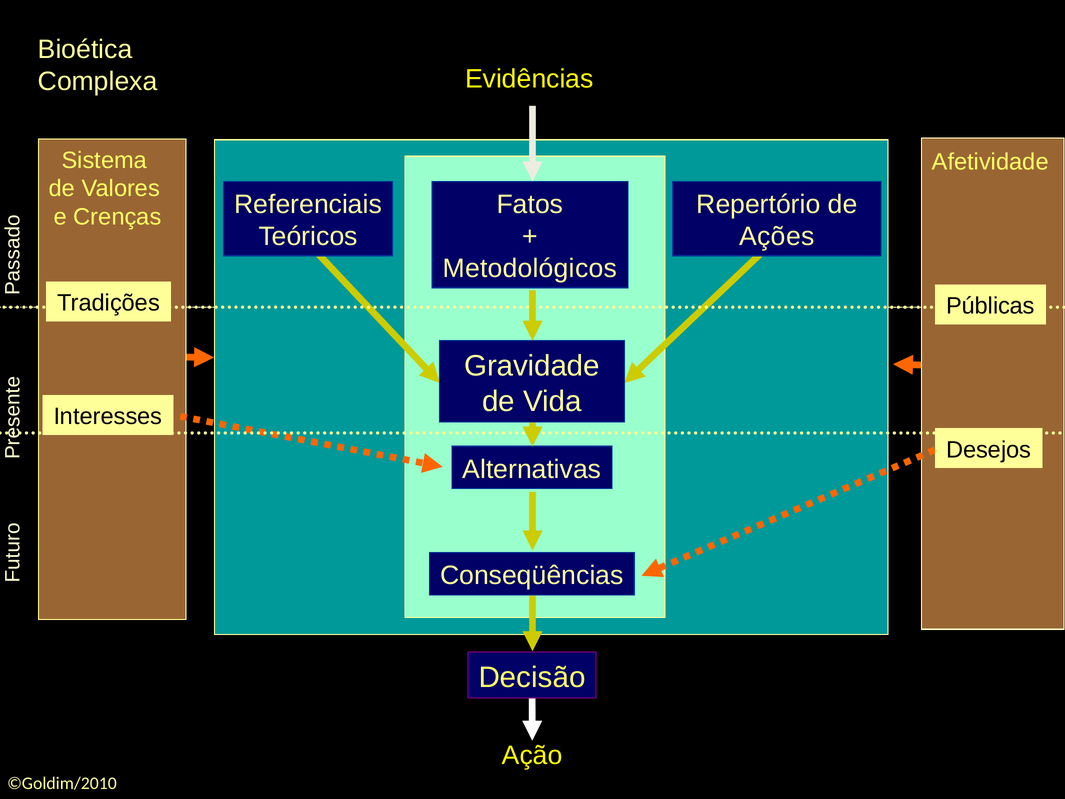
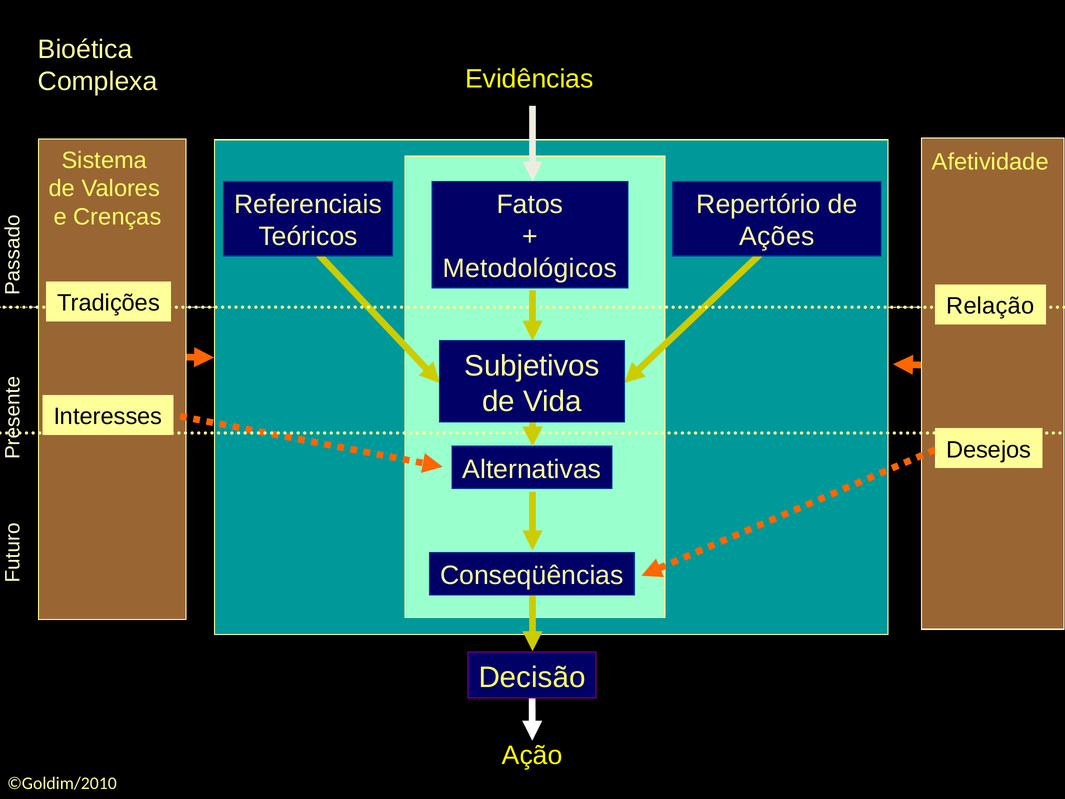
Públicas: Públicas -> Relação (990, 306)
Gravidade: Gravidade -> Subjetivos (532, 366)
